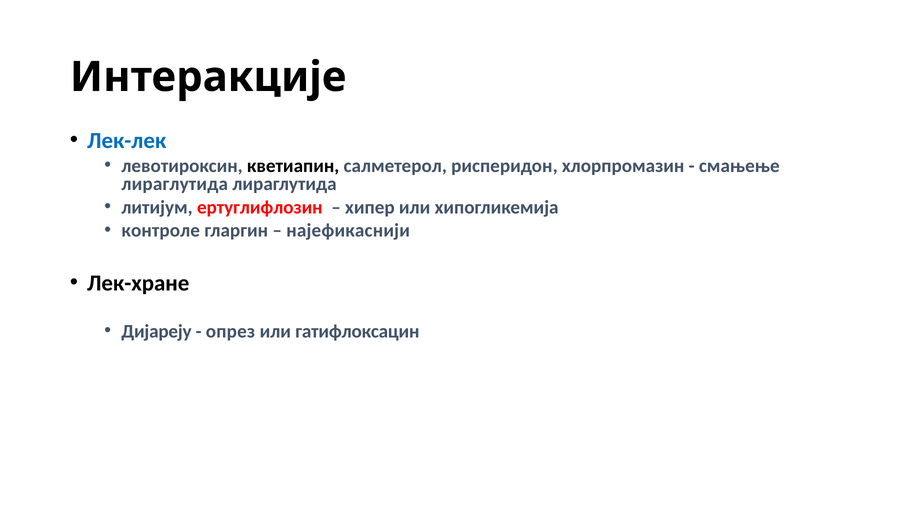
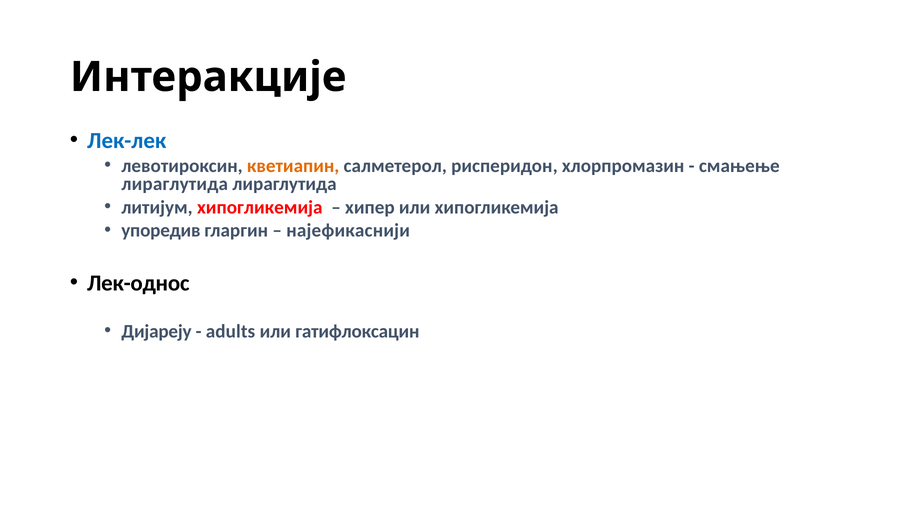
кветиапин colour: black -> orange (293, 166)
литијум ертуглифлозин: ертуглифлозин -> хипогликемија (260, 207)
контроле: контроле -> упоредив (161, 230)
Лек-хране: Лек-хране -> Лек-однос (138, 283)
опрез: опрез -> adults (231, 331)
